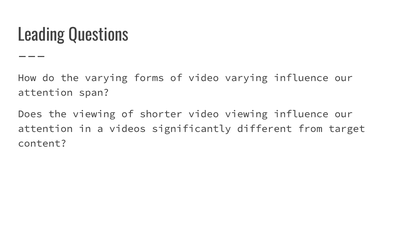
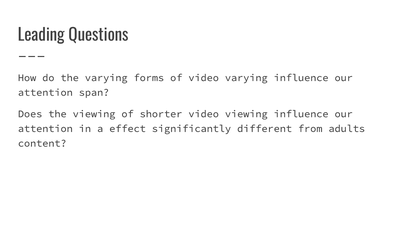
videos: videos -> effect (128, 129)
target: target -> adults (347, 129)
